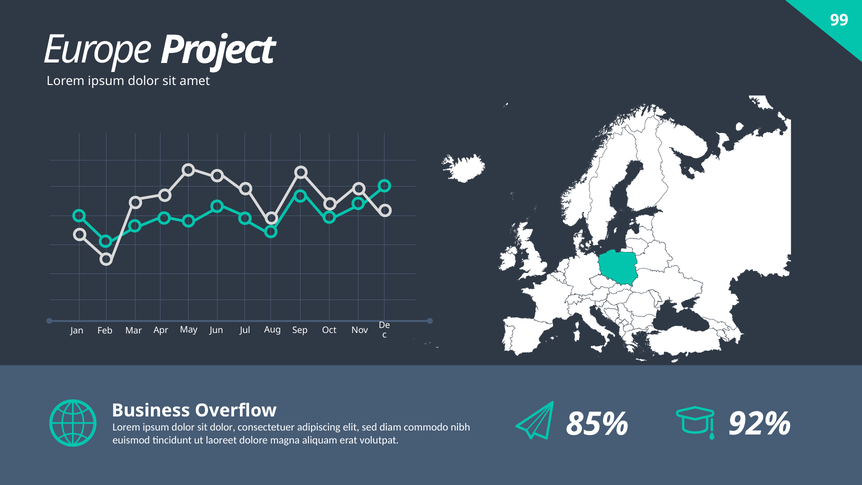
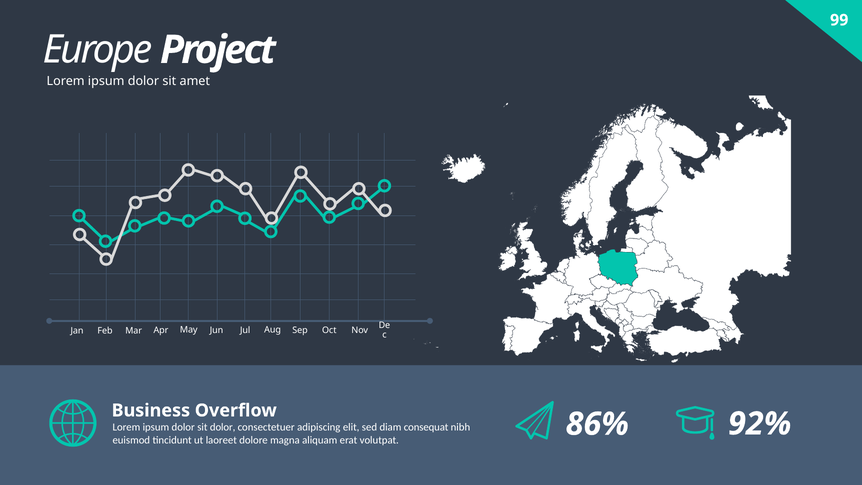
commodo: commodo -> consequat (426, 427)
85%: 85% -> 86% (597, 424)
